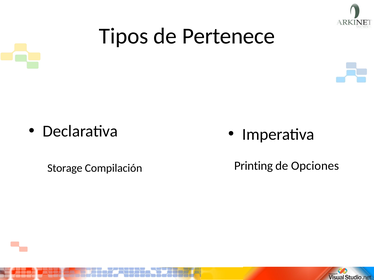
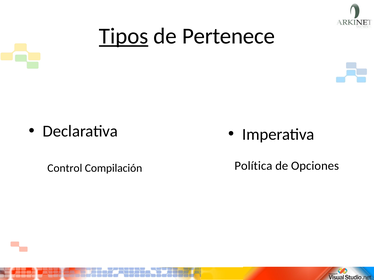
Tipos underline: none -> present (124, 36)
Storage: Storage -> Control (65, 168)
Printing: Printing -> Política (253, 166)
